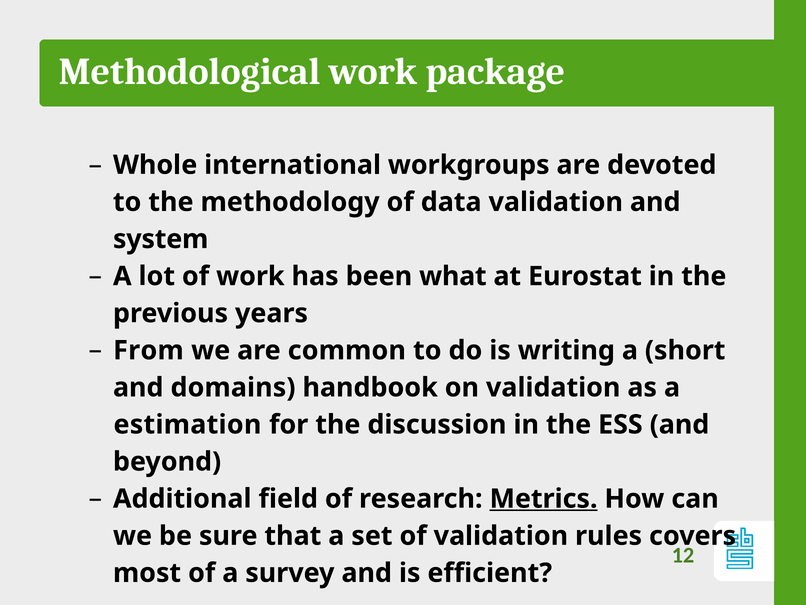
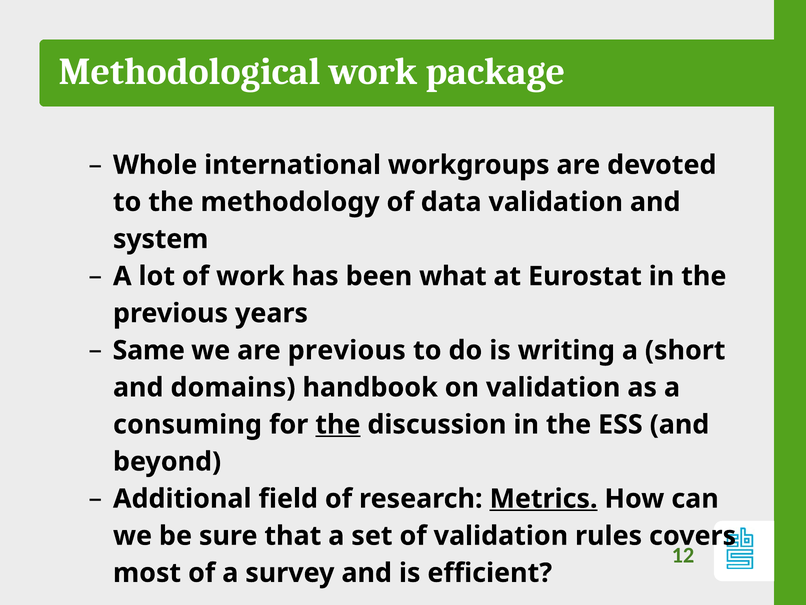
From: From -> Same (149, 350)
are common: common -> previous (347, 350)
estimation: estimation -> consuming (187, 424)
the underline: none -> present (338, 424)
